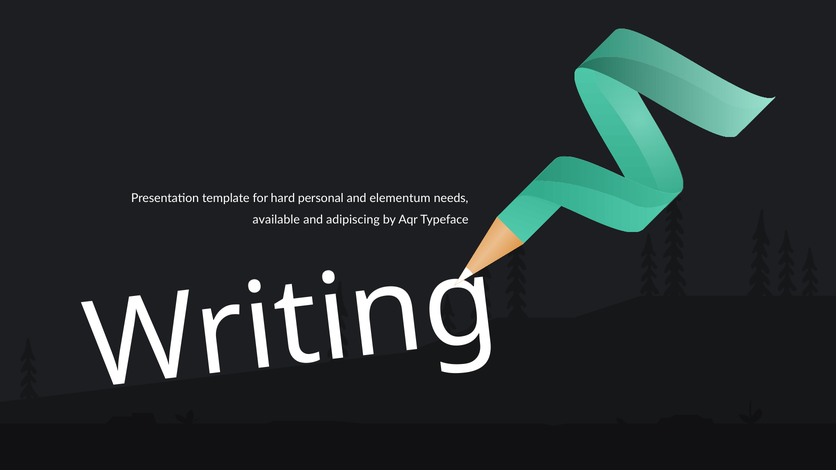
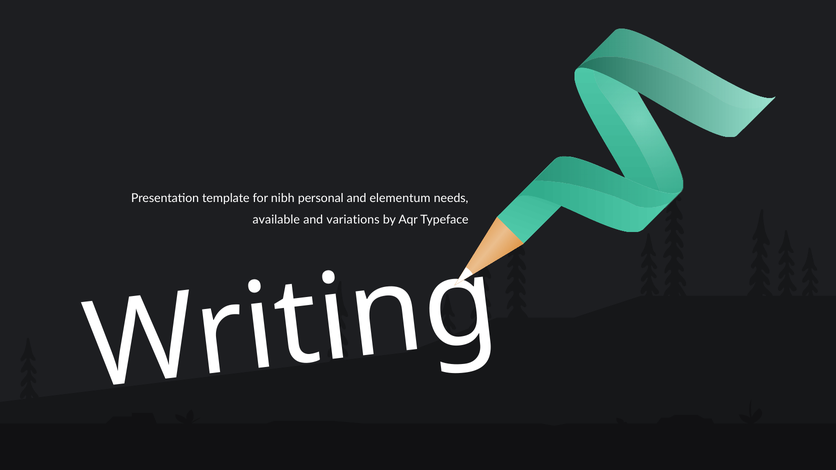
hard: hard -> nibh (283, 198)
adipiscing: adipiscing -> variations (353, 220)
